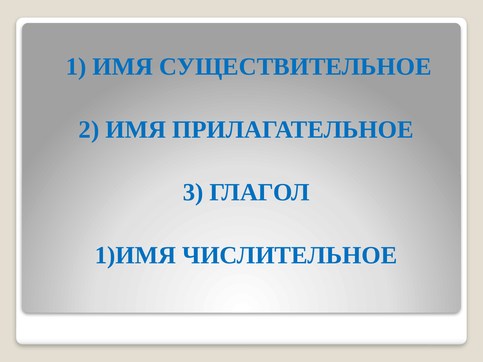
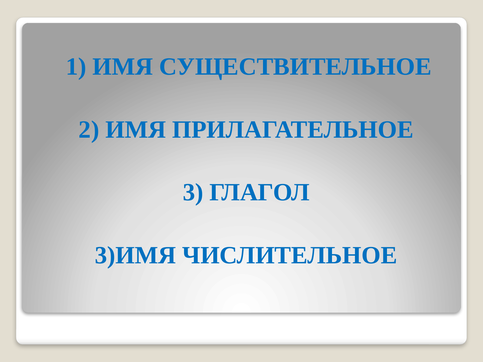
1)ИМЯ: 1)ИМЯ -> 3)ИМЯ (135, 255)
